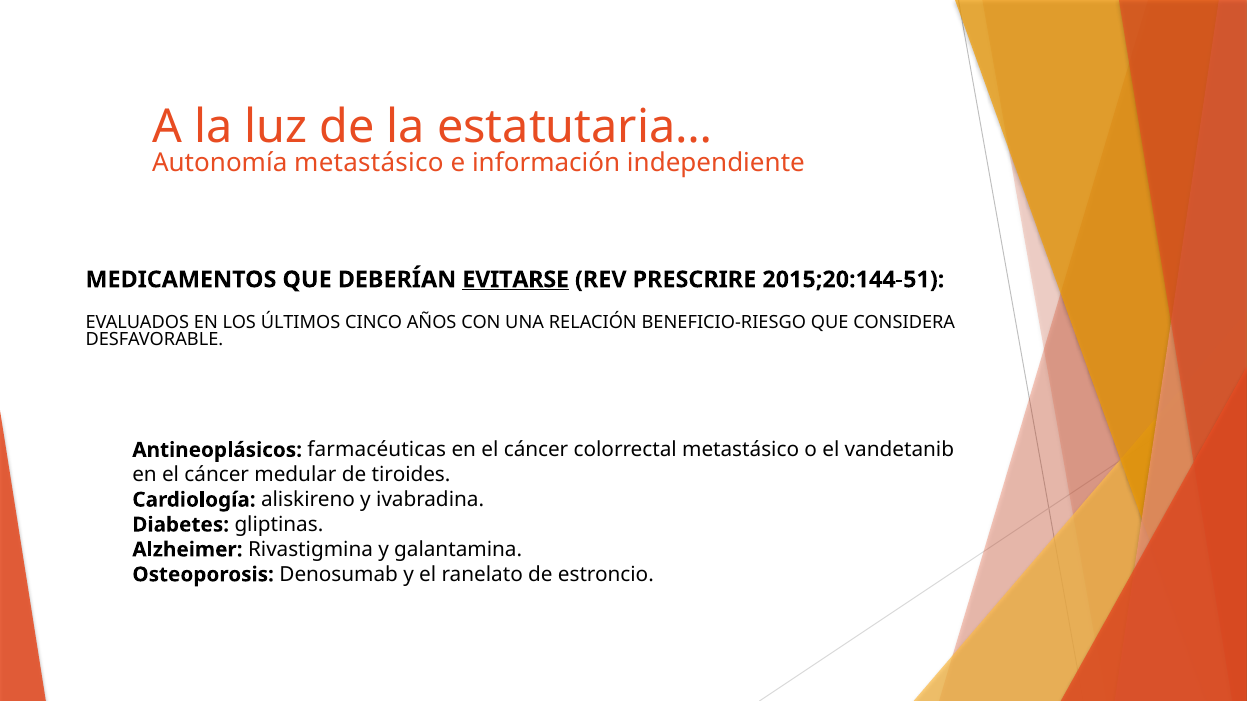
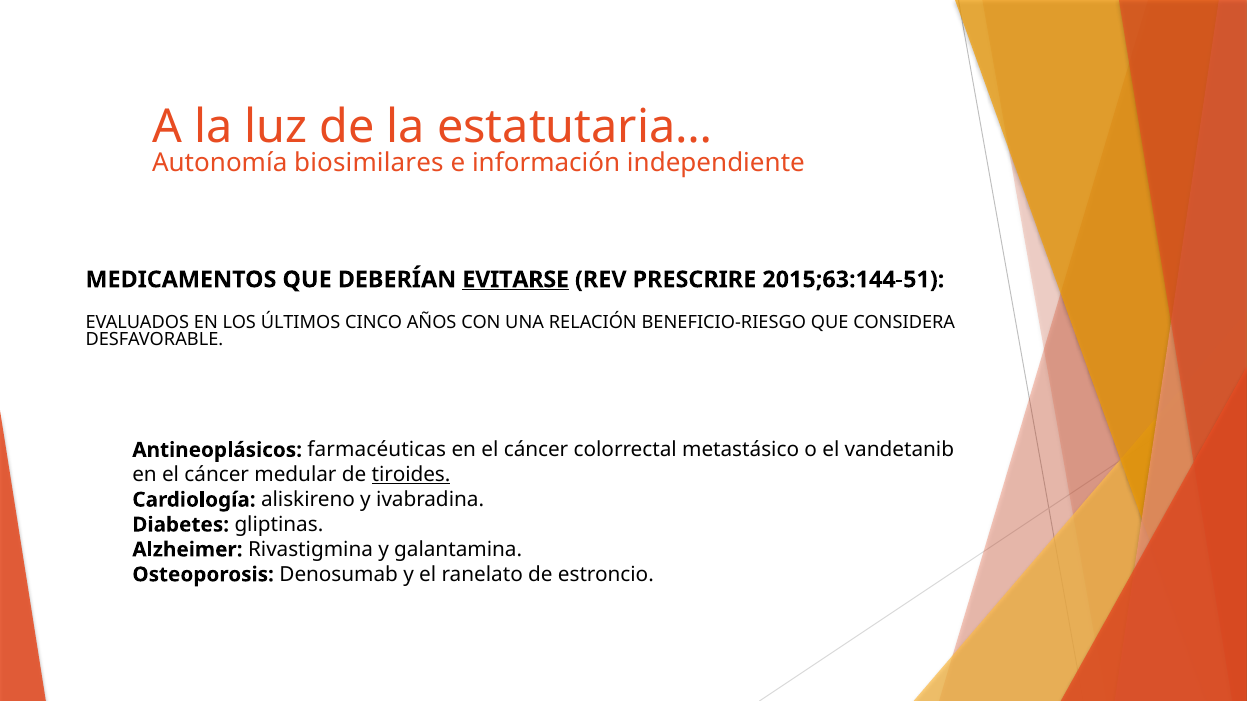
Autonomía metastásico: metastásico -> biosimilares (369, 163)
2015;20:144-51: 2015;20:144-51 -> 2015;63:144-51 (853, 280)
tiroides underline: none -> present (411, 475)
